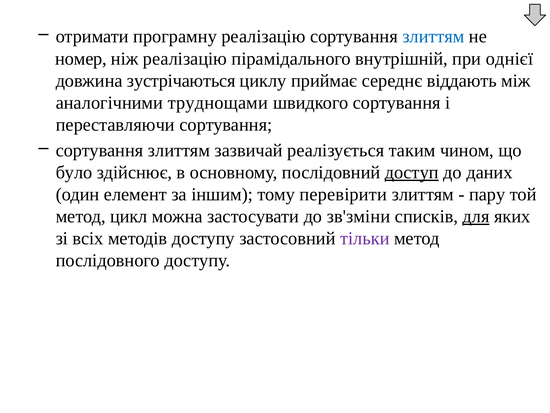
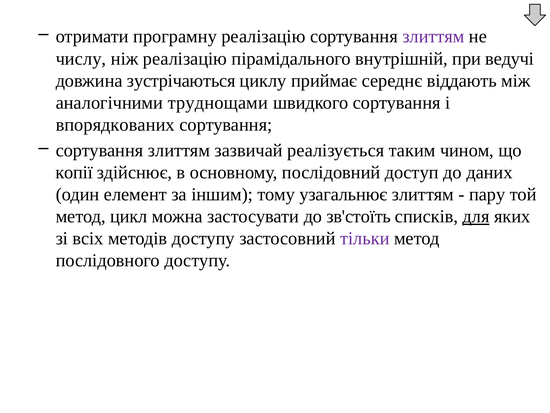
злиттям colour: blue -> purple (433, 37)
номер: номер -> числу (81, 59)
однієї: однієї -> ведучі (510, 59)
переставляючи: переставляючи -> впорядкованих (115, 125)
було: було -> копії (74, 172)
доступ underline: present -> none (412, 172)
перевірити: перевірити -> узагальнює (343, 194)
зв'зміни: зв'зміни -> зв'стоїть (359, 216)
